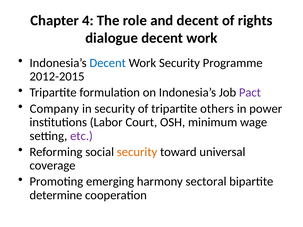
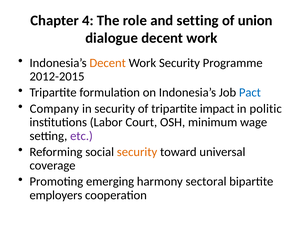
and decent: decent -> setting (198, 20)
rights: rights -> union (255, 20)
Decent colour: blue -> orange (108, 63)
Pact colour: purple -> blue (250, 93)
others: others -> impact (217, 109)
power: power -> politic (266, 109)
determine: determine -> employers (56, 195)
